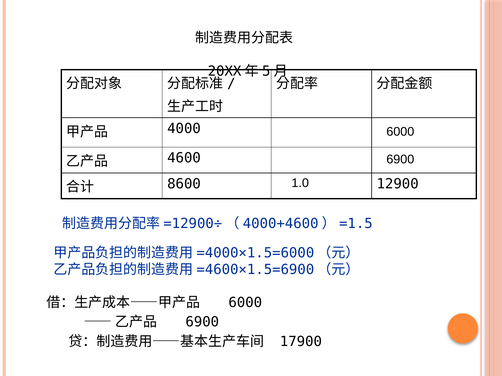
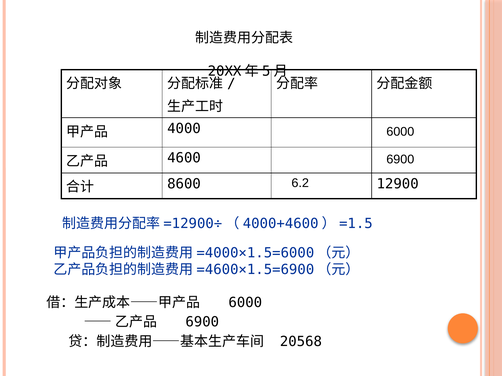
1.0: 1.0 -> 6.2 (300, 183)
17900: 17900 -> 20568 (301, 342)
